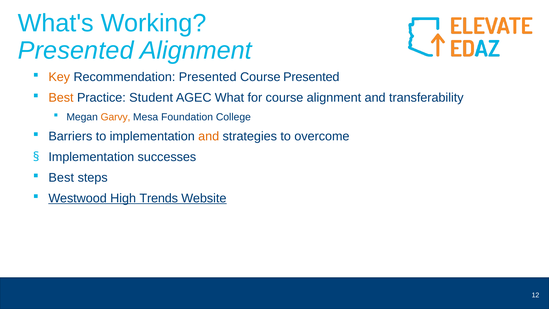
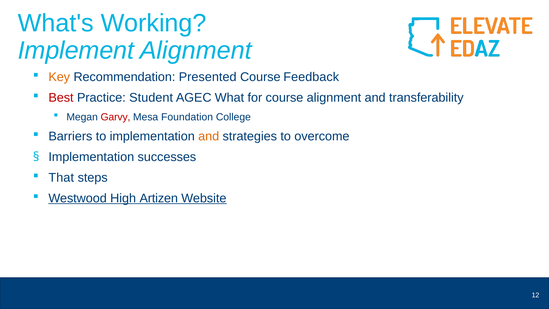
Presented: Presented -> Implement (76, 51)
Course Presented: Presented -> Feedback (311, 77)
Best colour: orange -> red (61, 98)
Garvy colour: orange -> red (116, 117)
Best: Best -> That (61, 178)
Trends: Trends -> Artizen (159, 198)
